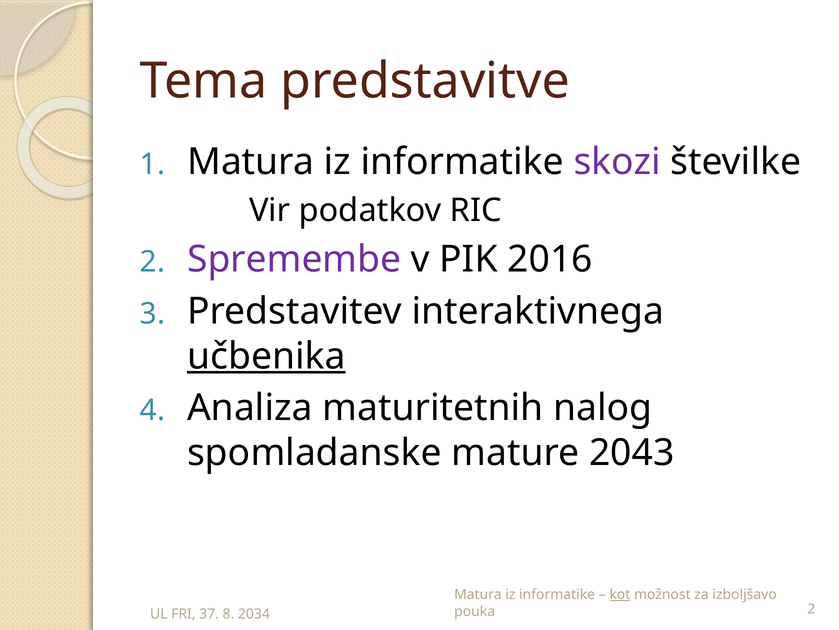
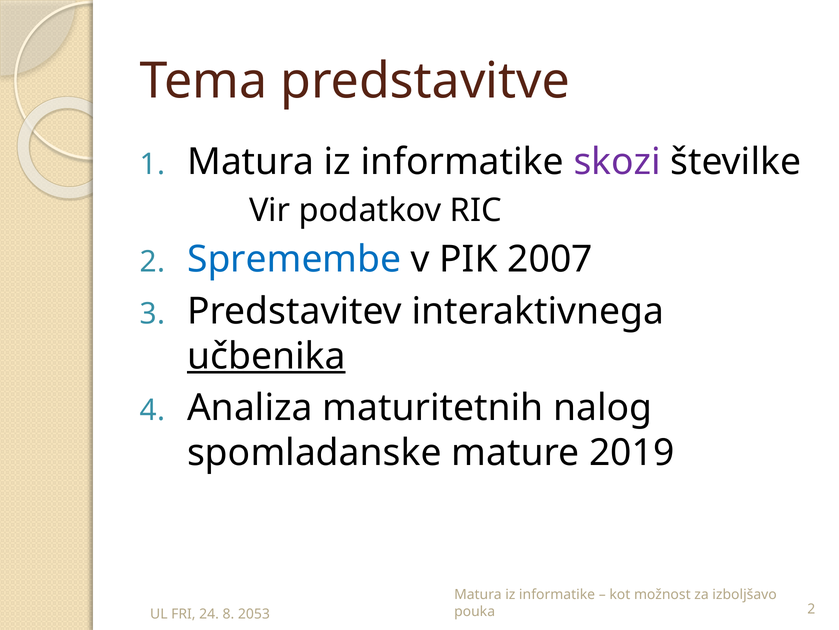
Spremembe colour: purple -> blue (294, 259)
2016: 2016 -> 2007 (550, 259)
2043: 2043 -> 2019 (632, 452)
kot underline: present -> none (620, 594)
37: 37 -> 24 (209, 614)
2034: 2034 -> 2053 (254, 614)
